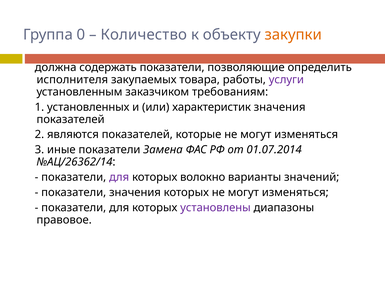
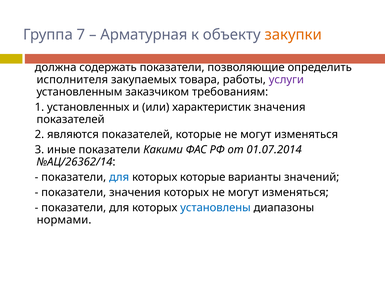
0: 0 -> 7 (81, 35)
Количество: Количество -> Арматурная (144, 35)
Замена: Замена -> Какими (163, 150)
для colour: purple -> blue (119, 177)
которых волокно: волокно -> которые (203, 177)
установлены colour: purple -> blue (215, 207)
правовое: правовое -> нормами (64, 220)
